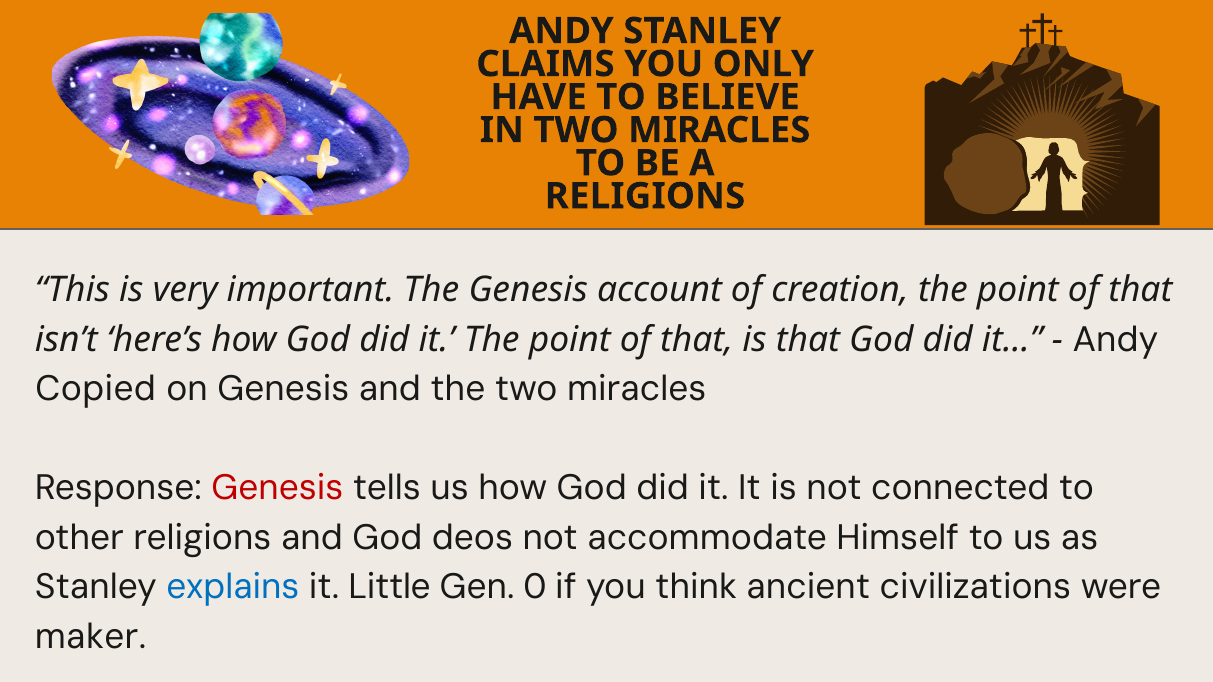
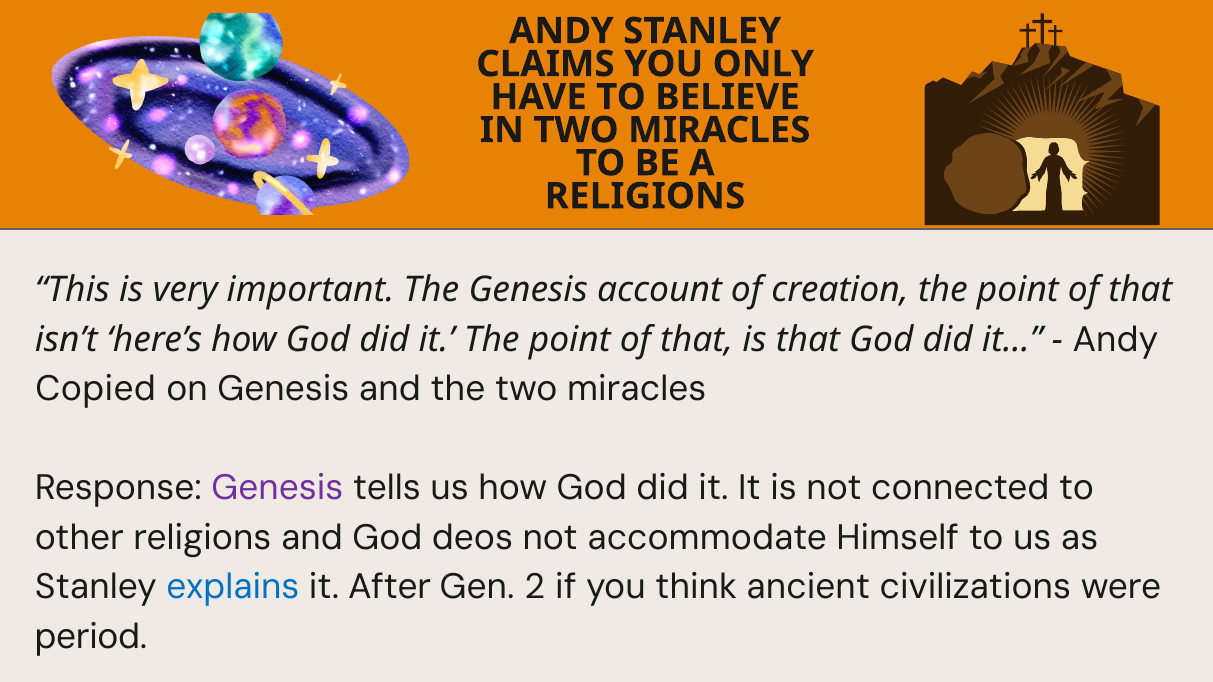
Genesis colour: red -> purple (277, 488)
Little: Little -> After (390, 587)
0: 0 -> 2 (535, 587)
maker: maker -> period (91, 637)
